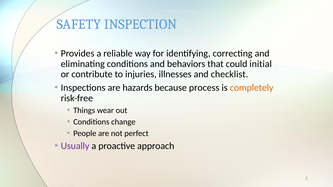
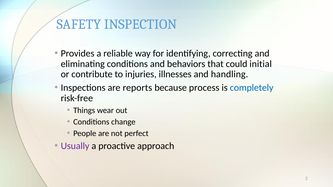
checklist: checklist -> handling (230, 74)
hazards: hazards -> reports (137, 88)
completely colour: orange -> blue (252, 88)
